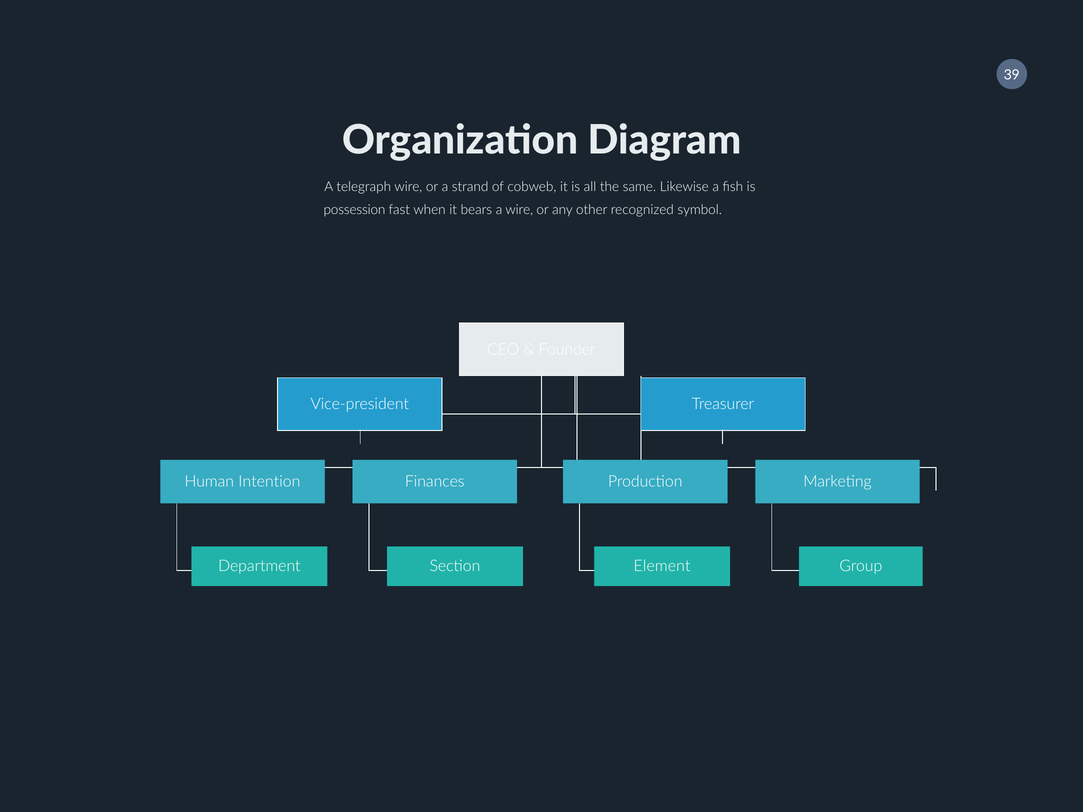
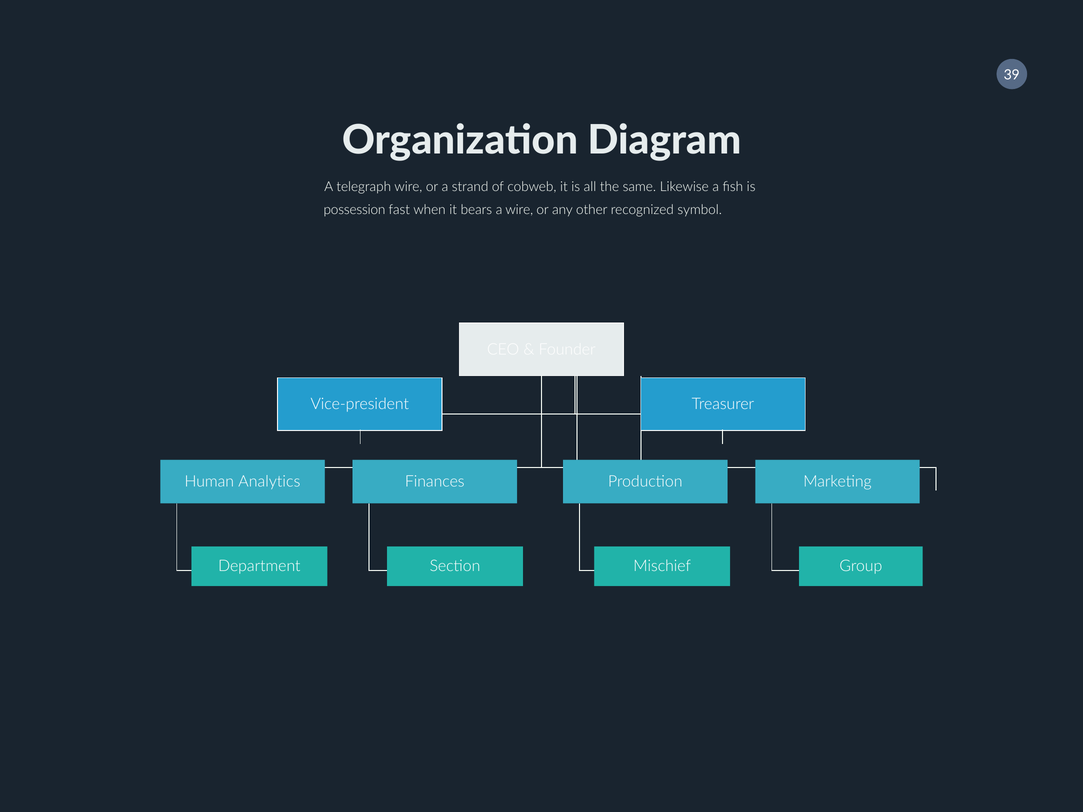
Intention: Intention -> Analytics (269, 482)
Element: Element -> Mischief (662, 566)
